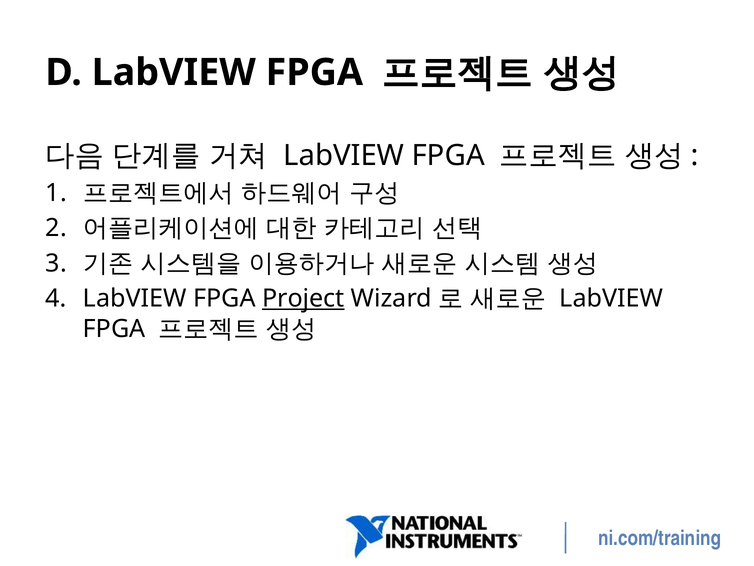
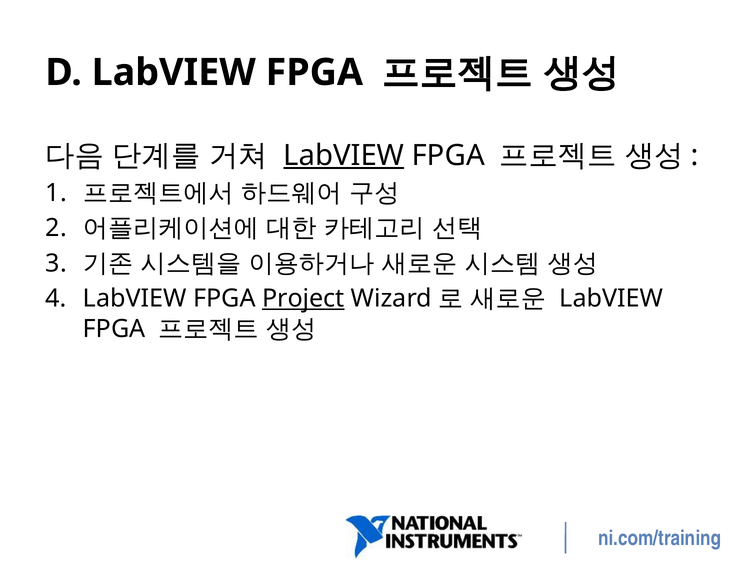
LabVIEW underline: none -> present (344, 155)
